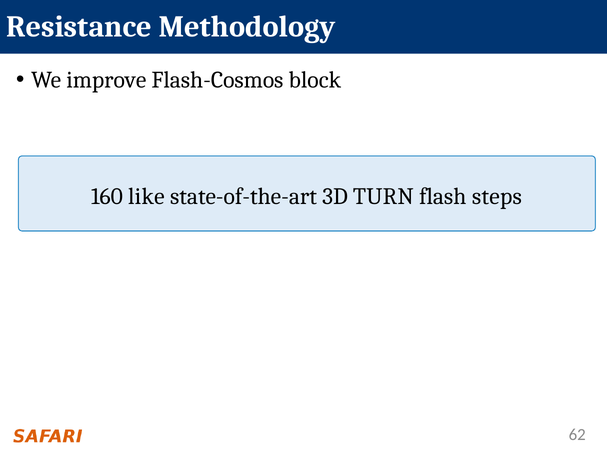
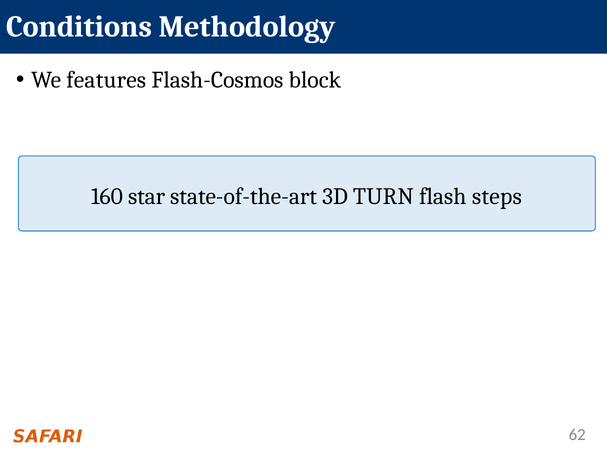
Resistance: Resistance -> Conditions (79, 27)
improve: improve -> features (106, 80)
like: like -> star (147, 197)
